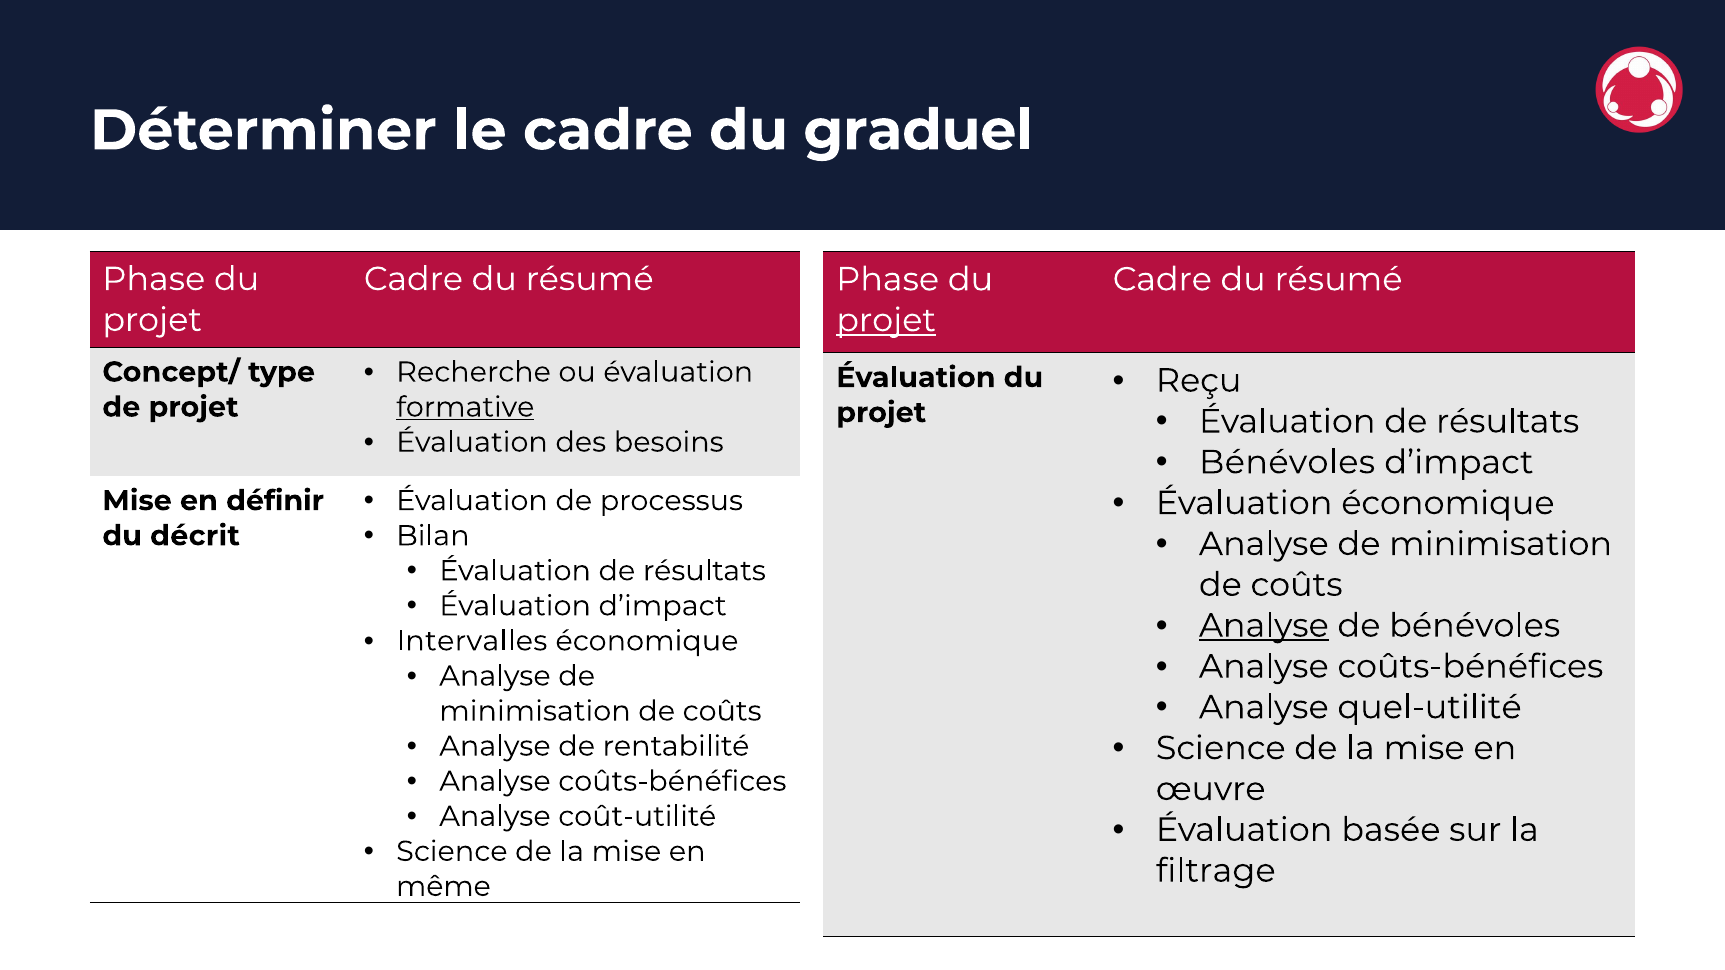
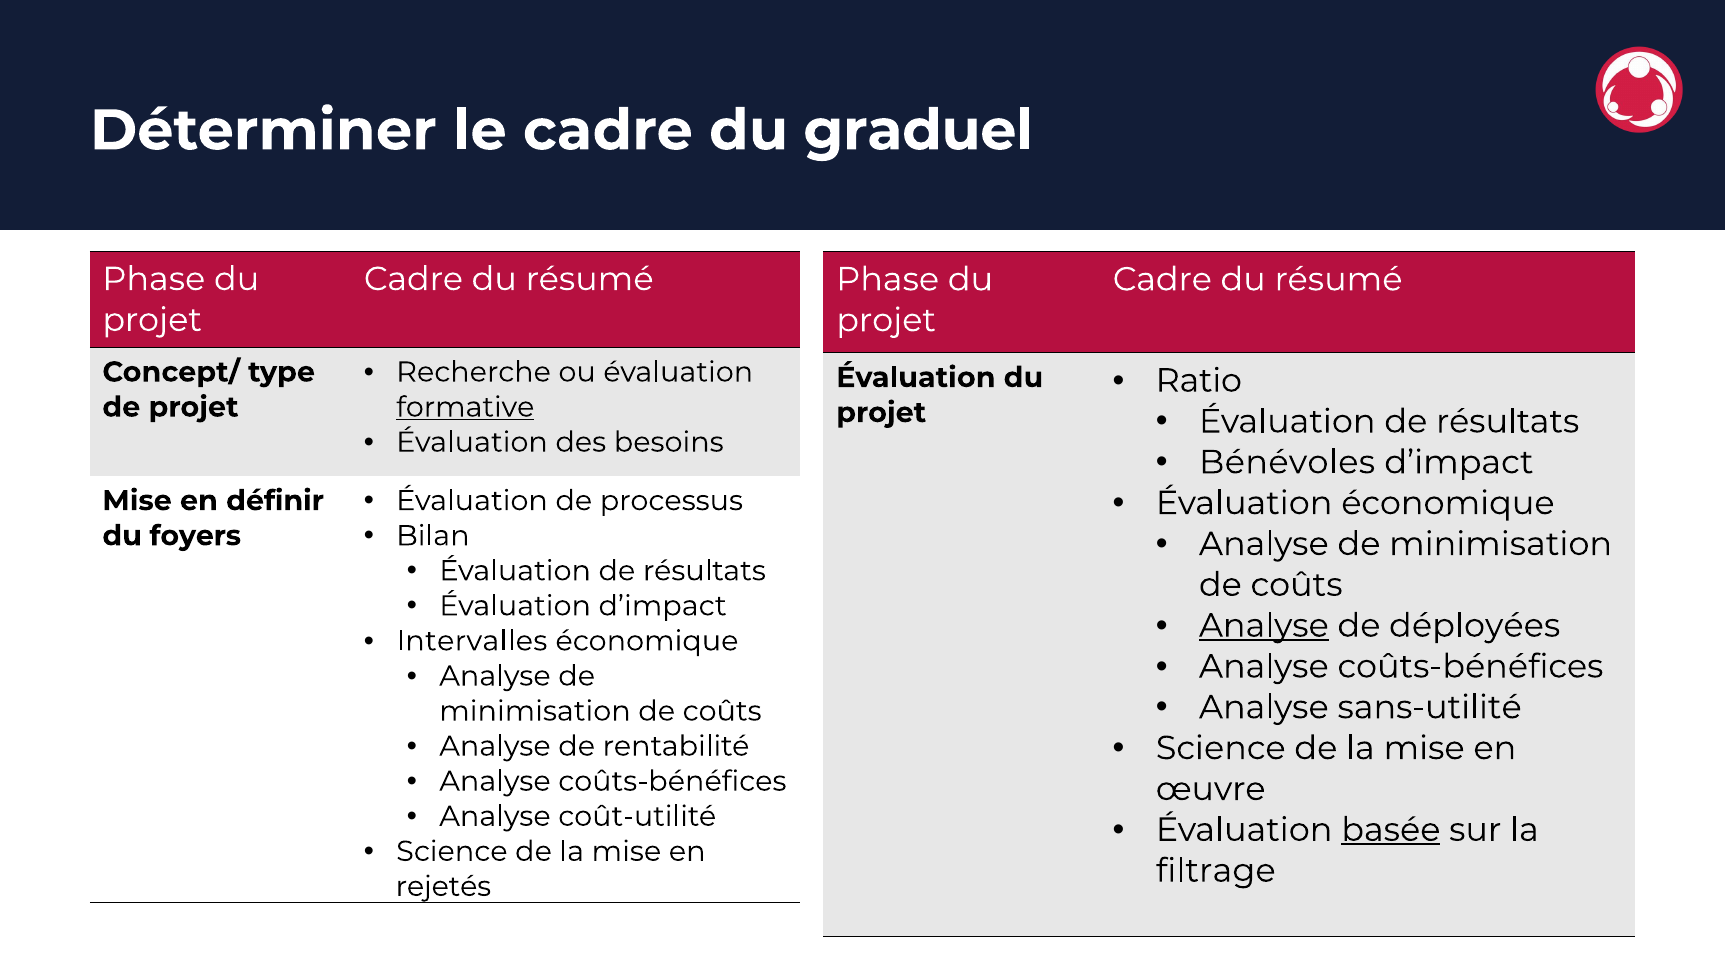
projet underline: present -> none (886, 320)
Reçu: Reçu -> Ratio (1199, 381)
décrit: décrit -> foyers (195, 536)
de bénévoles: bénévoles -> déployées (1475, 626)
quel-utilité: quel-utilité -> sans-utilité (1430, 708)
basée underline: none -> present (1391, 830)
même: même -> rejetés (443, 887)
